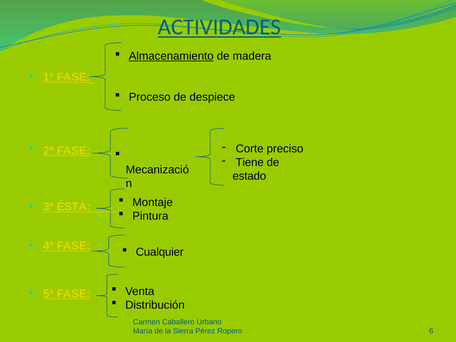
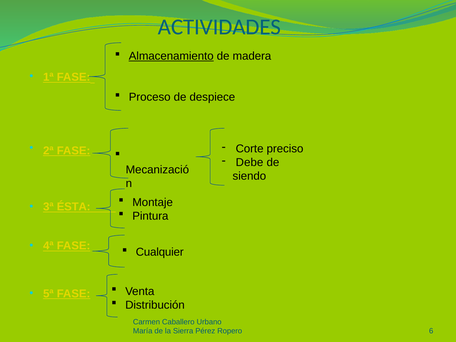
ACTIVIDADES underline: present -> none (219, 27)
Tiene: Tiene -> Debe (250, 162)
estado: estado -> siendo (249, 176)
